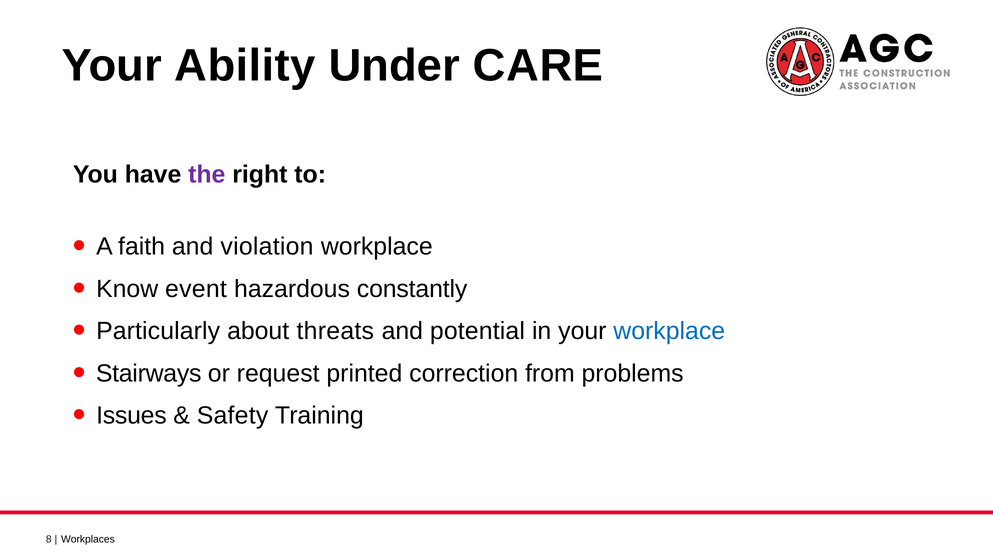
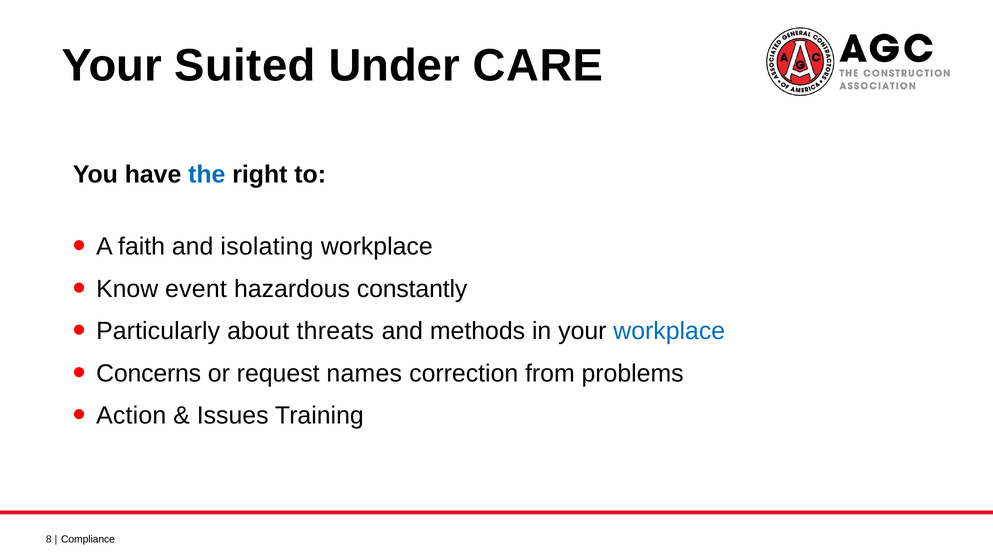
Ability: Ability -> Suited (245, 66)
the colour: purple -> blue (207, 175)
violation: violation -> isolating (267, 247)
potential: potential -> methods (478, 331)
Stairways: Stairways -> Concerns (149, 373)
printed: printed -> names (364, 373)
Issues: Issues -> Action (131, 415)
Safety: Safety -> Issues (233, 415)
Workplaces: Workplaces -> Compliance (88, 539)
